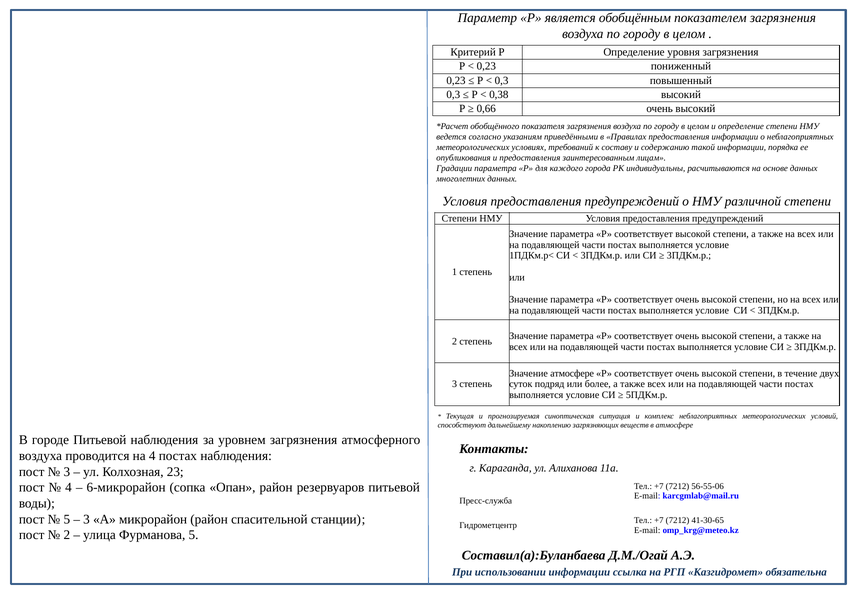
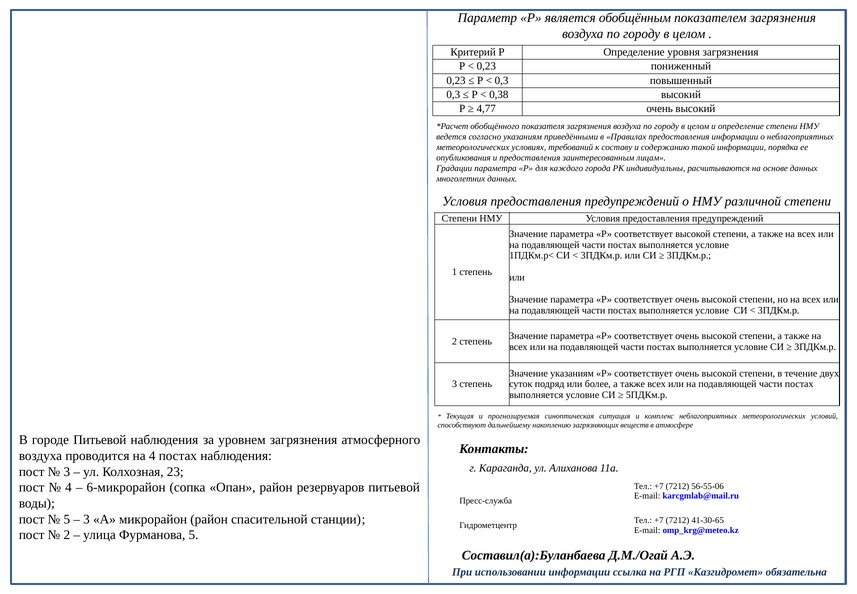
0,66: 0,66 -> 4,77 (486, 109)
Значение атмосфере: атмосфере -> указаниям (572, 373)
